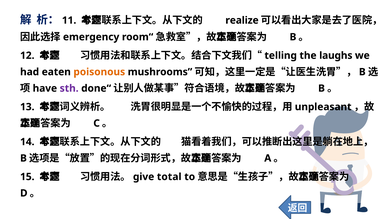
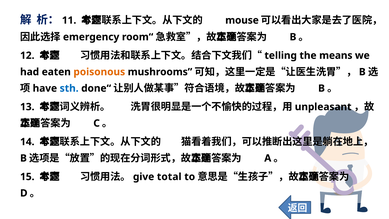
realize: realize -> mouse (242, 20)
laughs: laughs -> means (336, 55)
sth colour: purple -> blue (69, 88)
